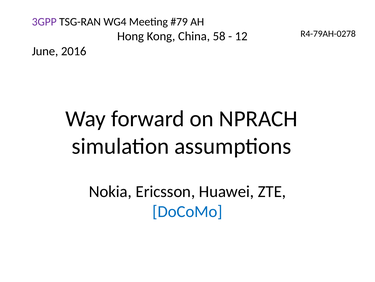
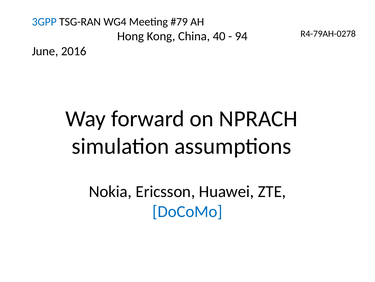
3GPP colour: purple -> blue (44, 22)
58: 58 -> 40 (219, 36)
12: 12 -> 94 (241, 36)
